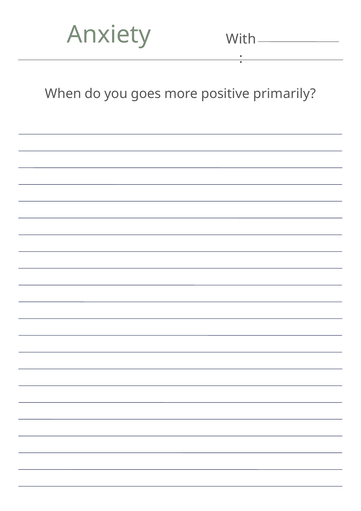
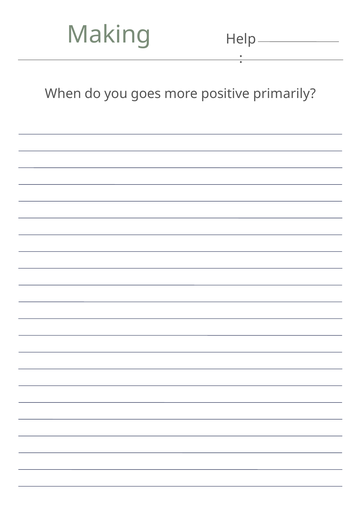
Anxiety: Anxiety -> Making (109, 35)
With: With -> Help (241, 39)
